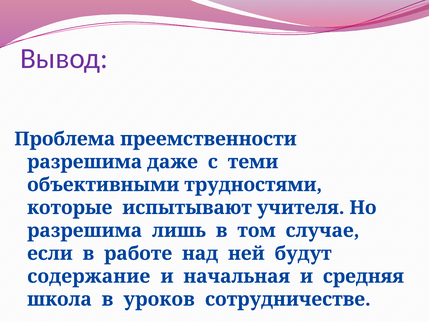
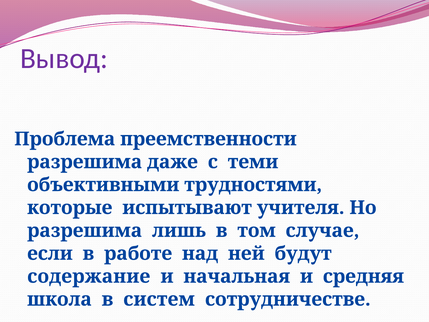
уроков: уроков -> систем (159, 299)
